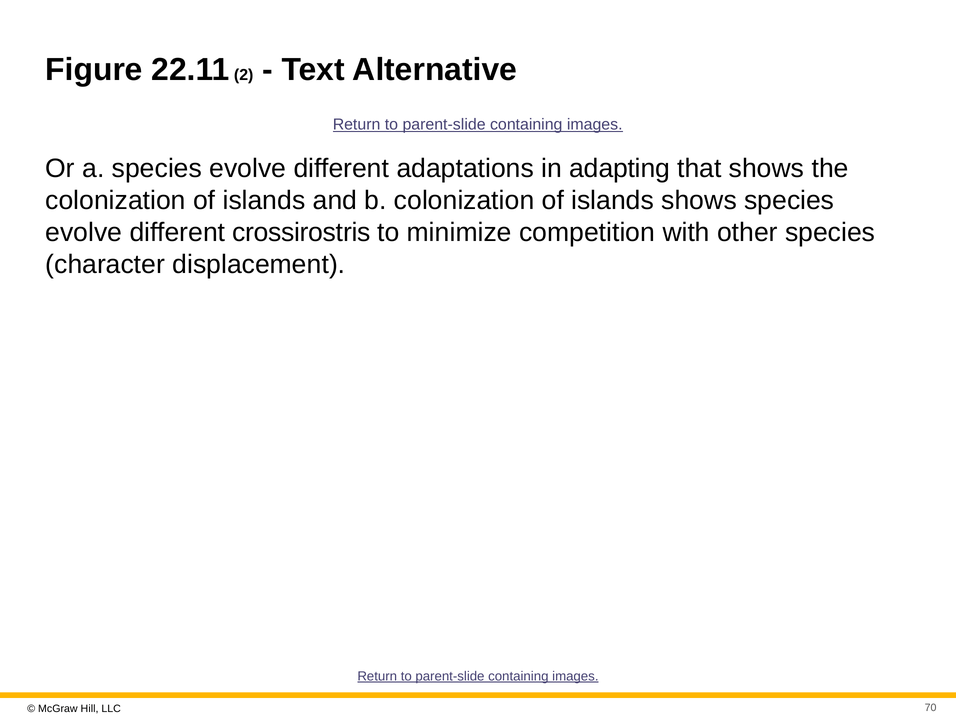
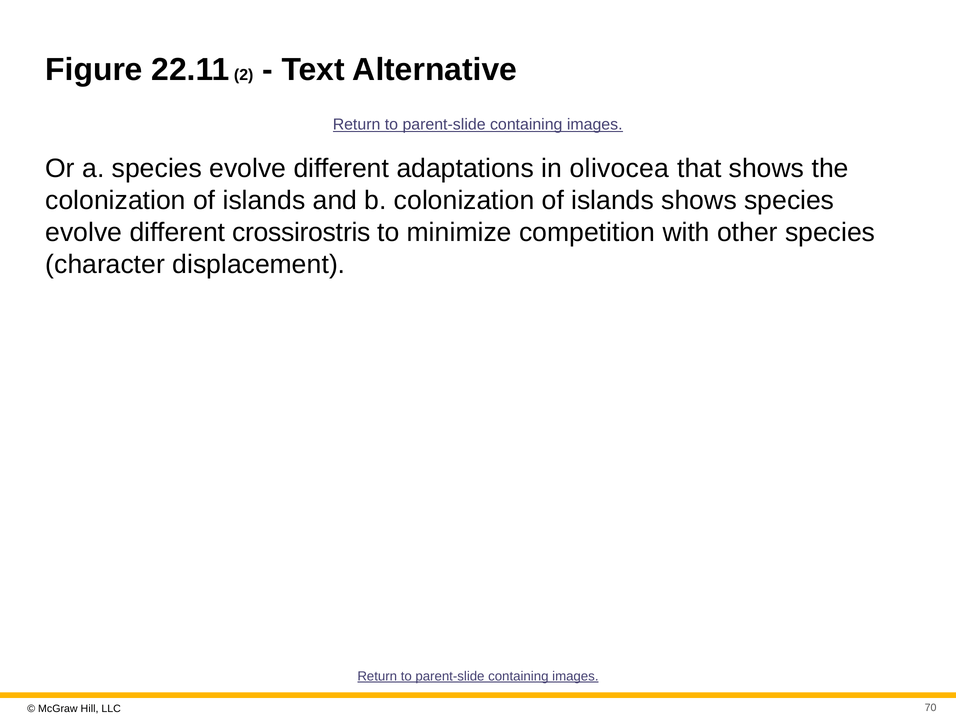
adapting: adapting -> olivocea (619, 169)
